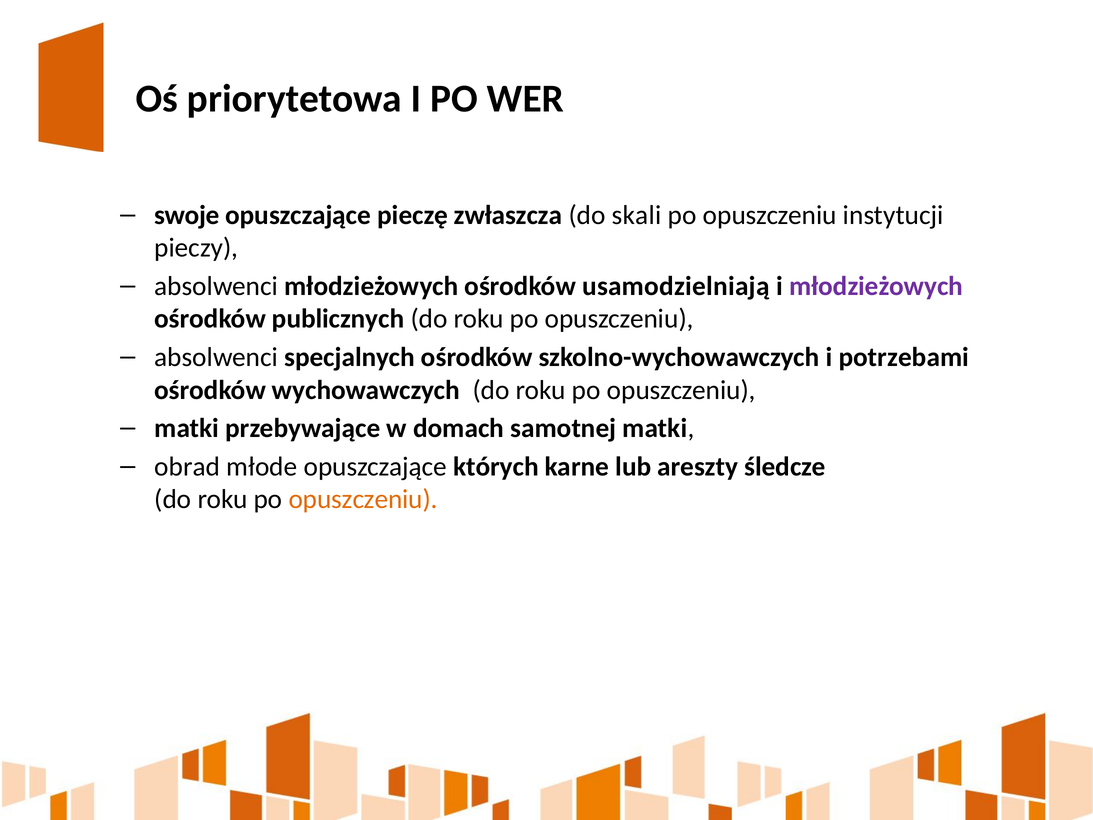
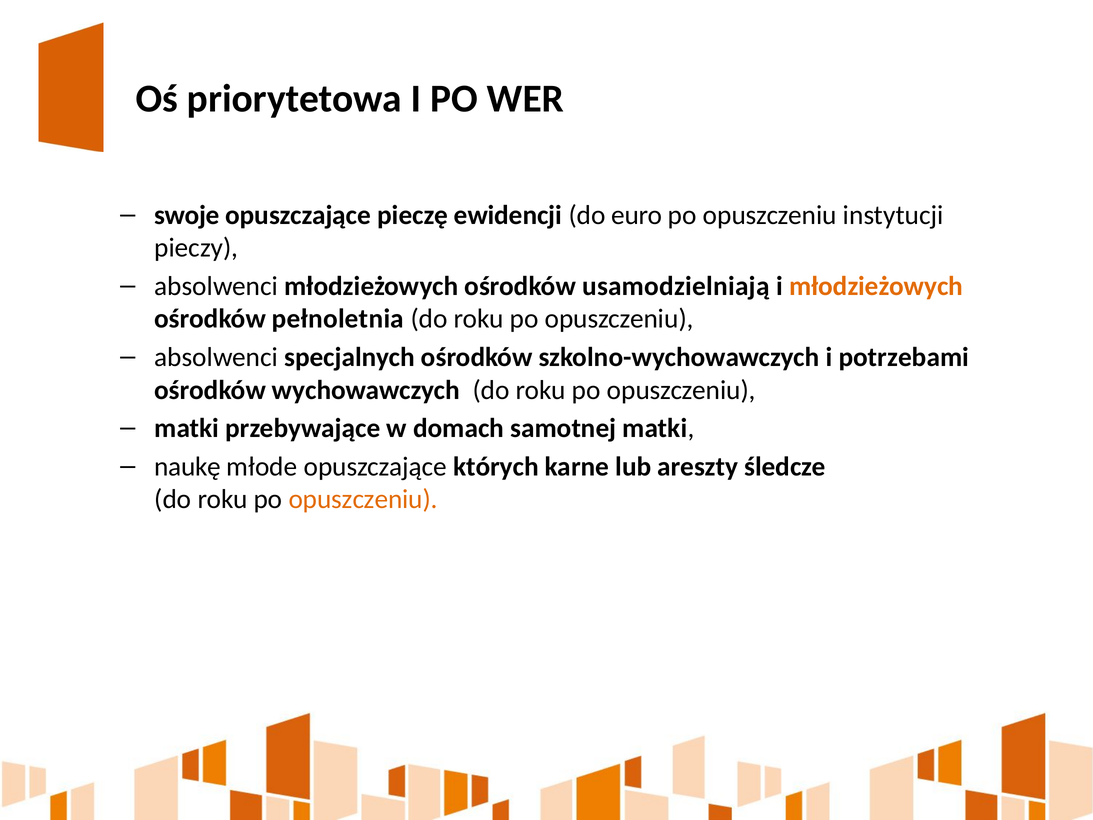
zwłaszcza: zwłaszcza -> ewidencji (508, 215)
skali: skali -> euro (637, 215)
młodzieżowych colour: purple -> orange (876, 286)
publicznych: publicznych -> pełnoletnia (338, 319)
obrad: obrad -> naukę (187, 466)
